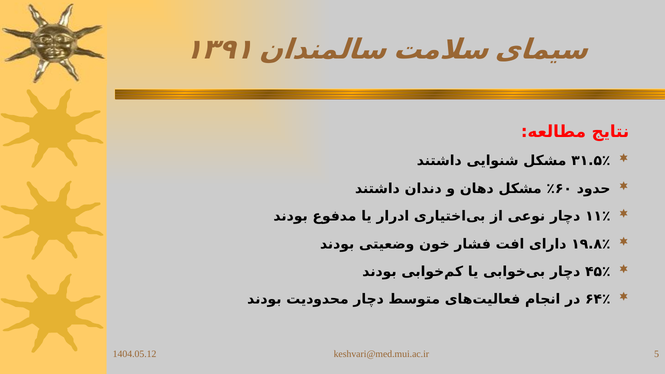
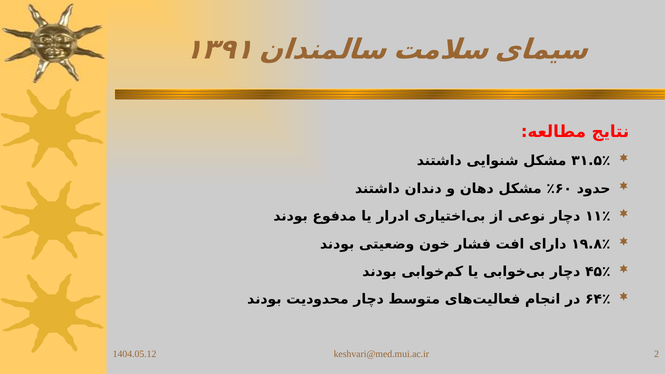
5: 5 -> 2 (657, 354)
